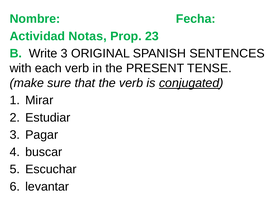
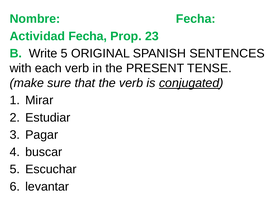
Actividad Notas: Notas -> Fecha (88, 36)
Write 3: 3 -> 5 (64, 53)
